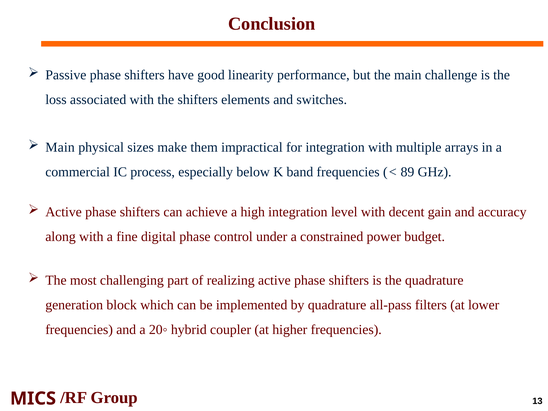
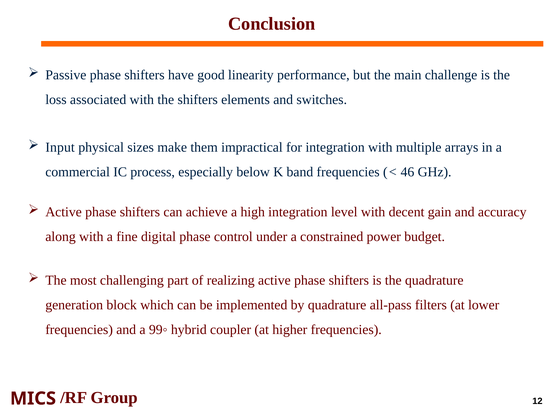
Main: Main -> Input (60, 147)
89: 89 -> 46 (407, 172)
20◦: 20◦ -> 99◦ (158, 330)
13: 13 -> 12 (537, 401)
